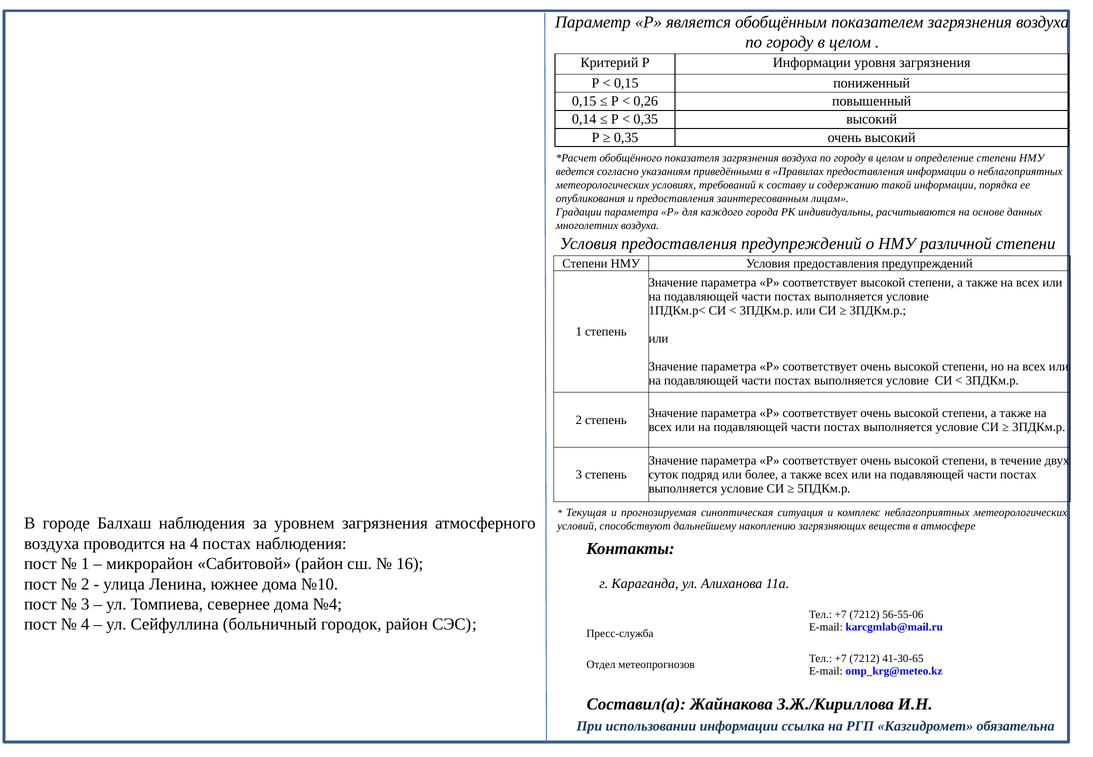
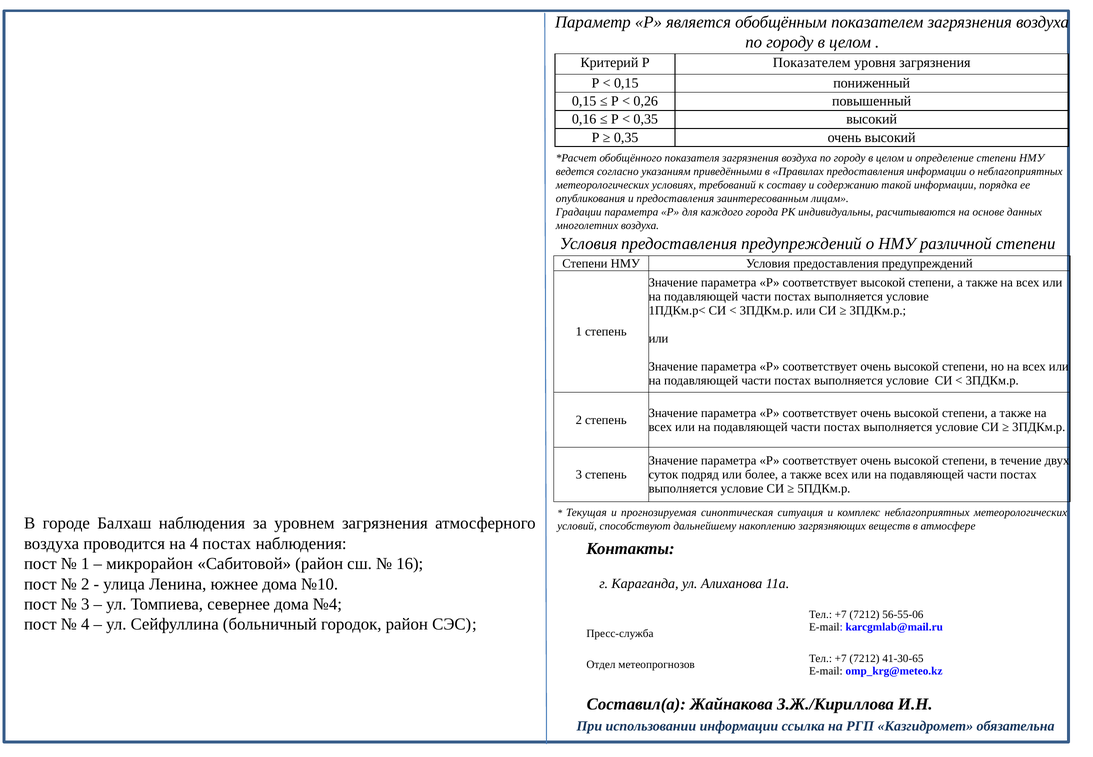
Р Информации: Информации -> Показателем (812, 63)
0,14: 0,14 -> 0,16 (584, 119)
